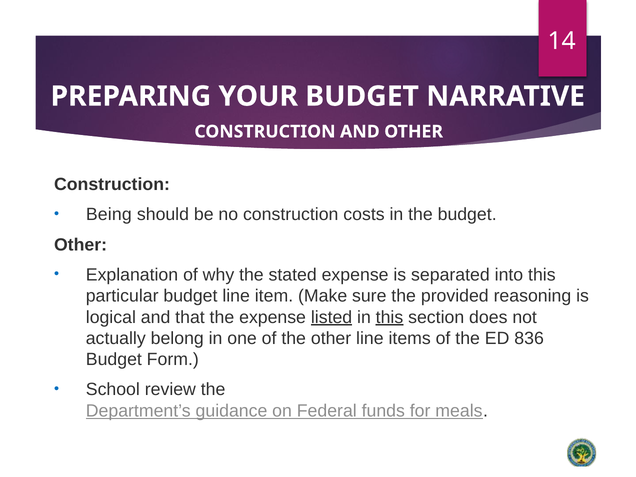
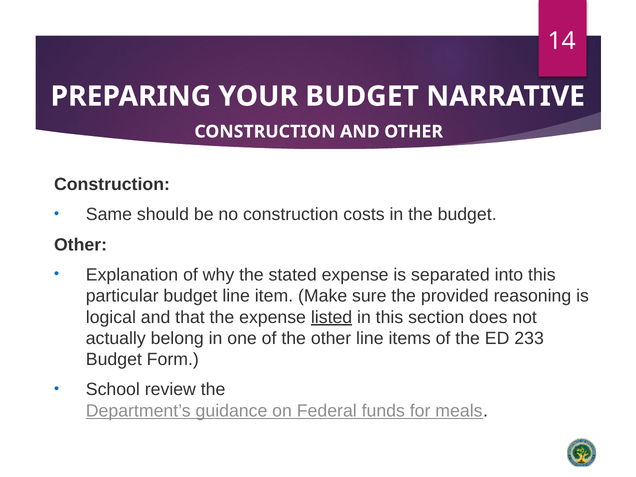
Being: Being -> Same (109, 215)
this underline: present -> none (389, 317)
836: 836 -> 233 (529, 338)
